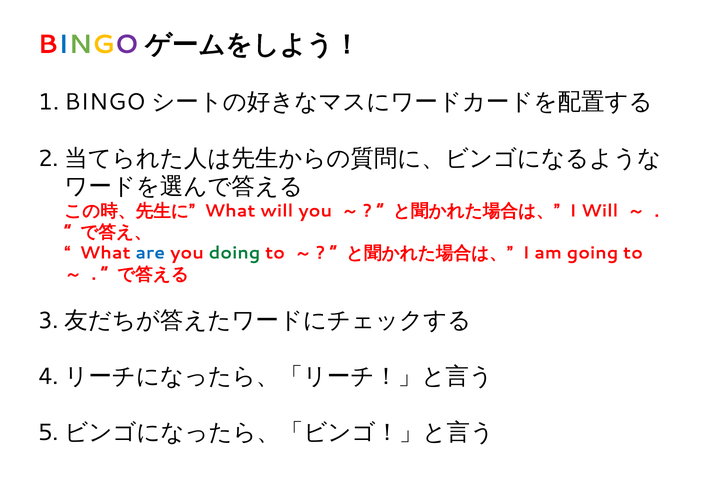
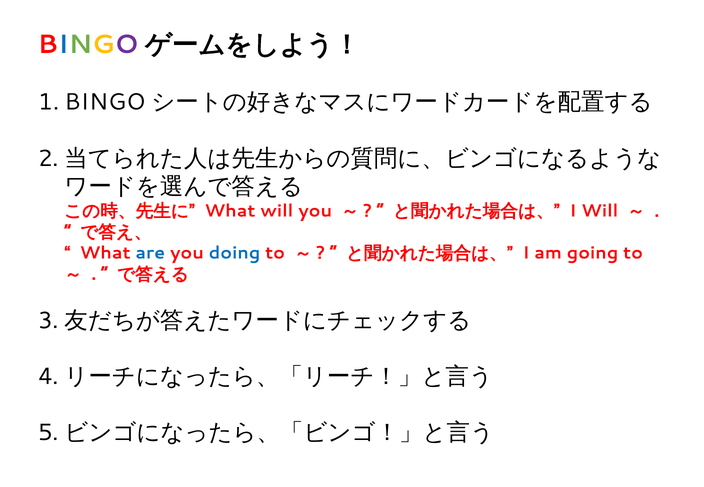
doing colour: green -> blue (235, 253)
